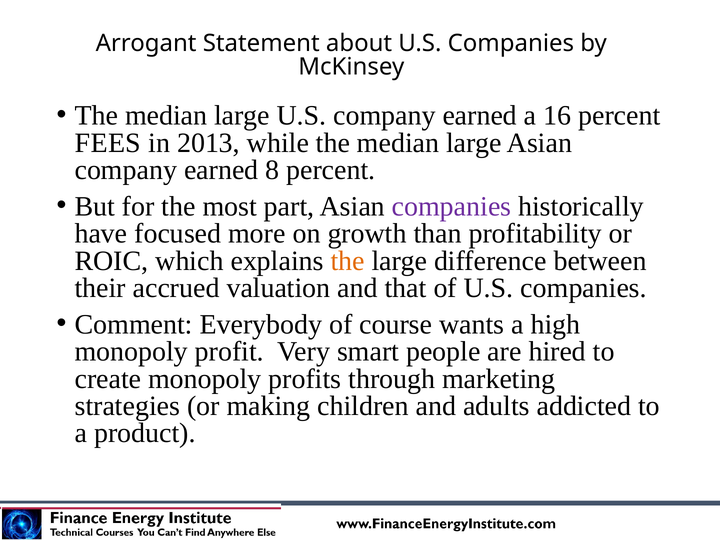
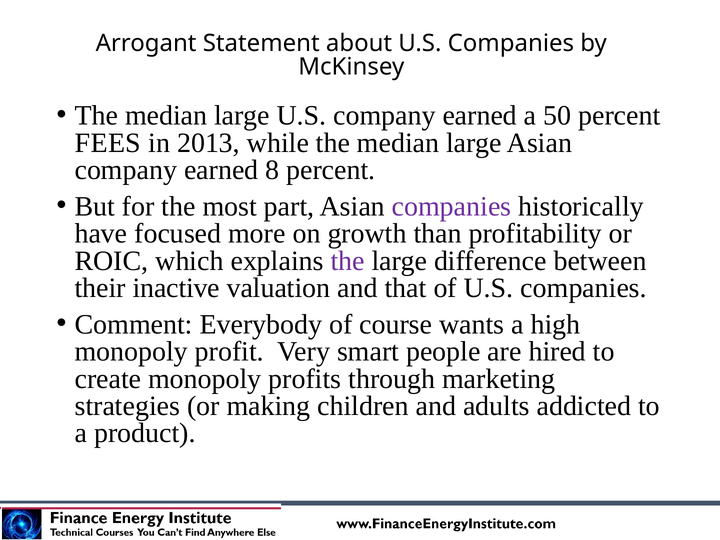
16: 16 -> 50 (557, 116)
the colour: orange -> purple (348, 261)
accrued: accrued -> inactive (176, 288)
